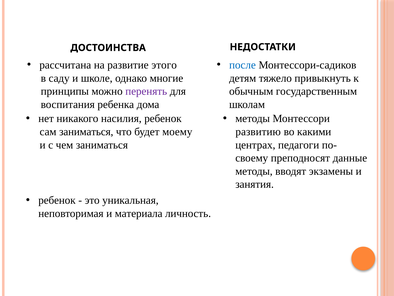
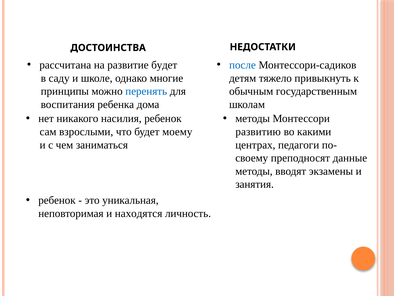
развитие этого: этого -> будет (164, 65)
перенять colour: purple -> blue (146, 91)
сам заниматься: заниматься -> взрослыми (86, 132)
материала: материала -> находятся (139, 213)
